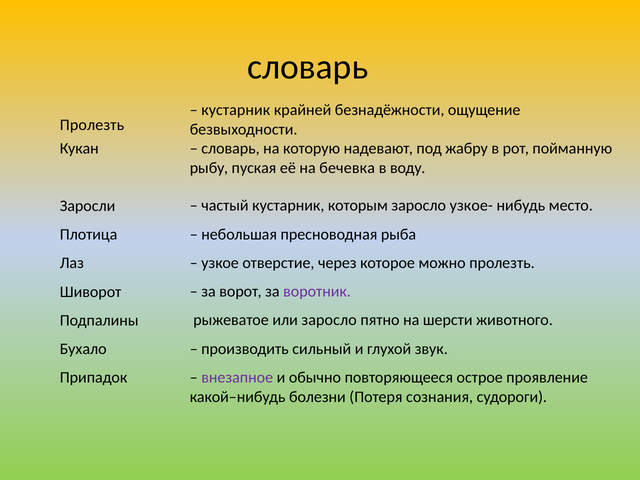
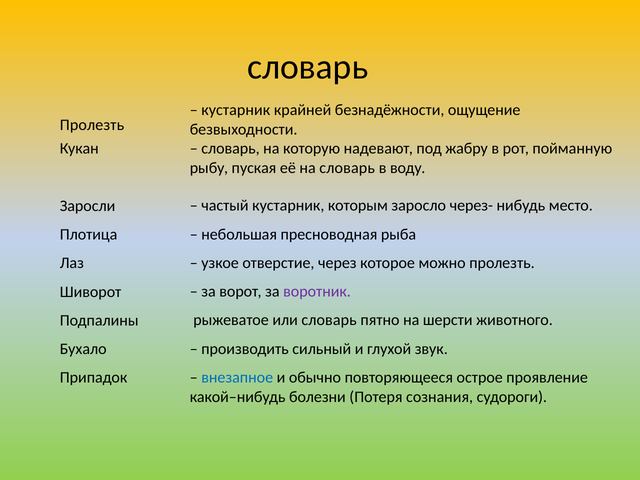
на бечевка: бечевка -> словарь (347, 168)
узкое-: узкое- -> через- (471, 206)
или заросло: заросло -> словарь (329, 320)
внезапное colour: purple -> blue (237, 377)
